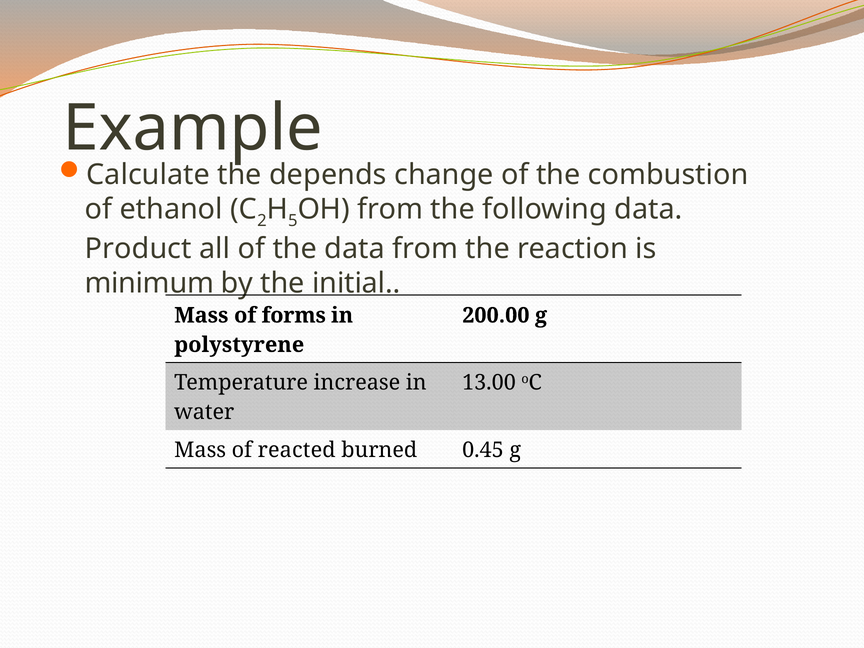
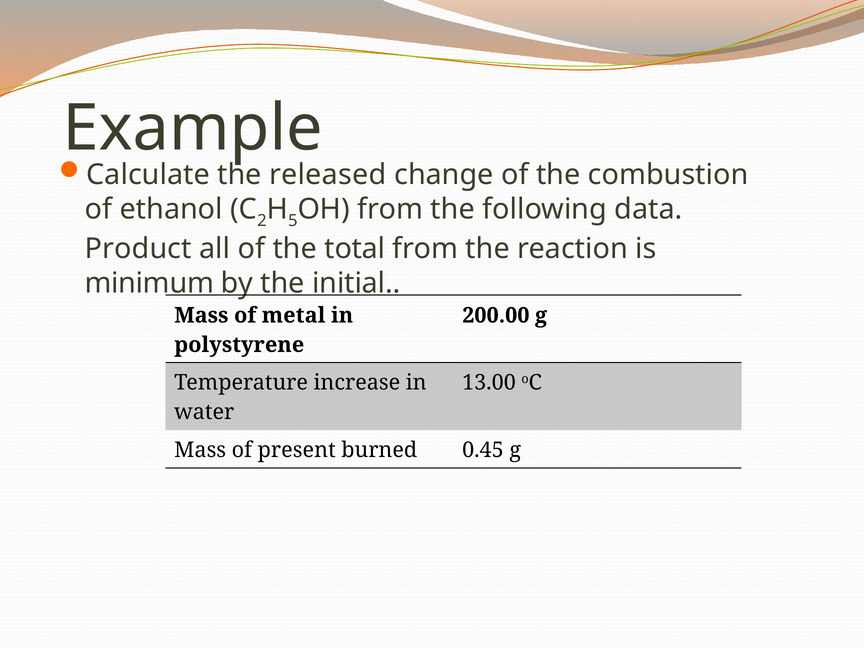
depends: depends -> released (328, 175)
the data: data -> total (355, 249)
forms: forms -> metal (294, 315)
reacted: reacted -> present (297, 450)
